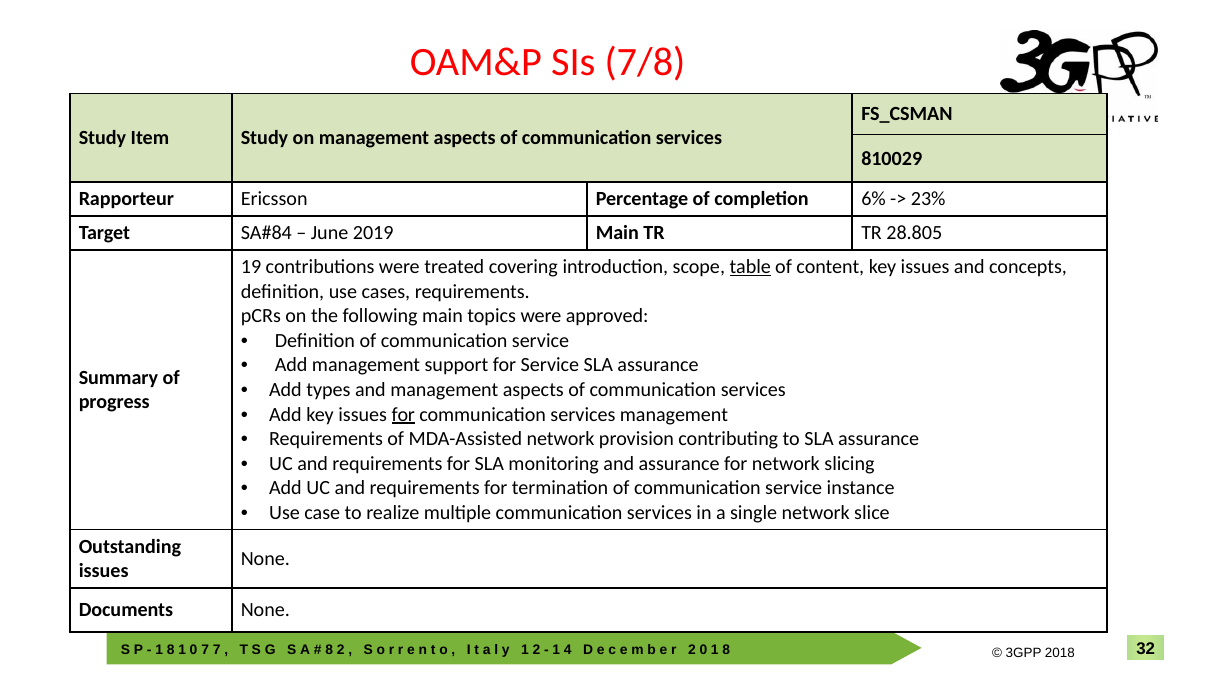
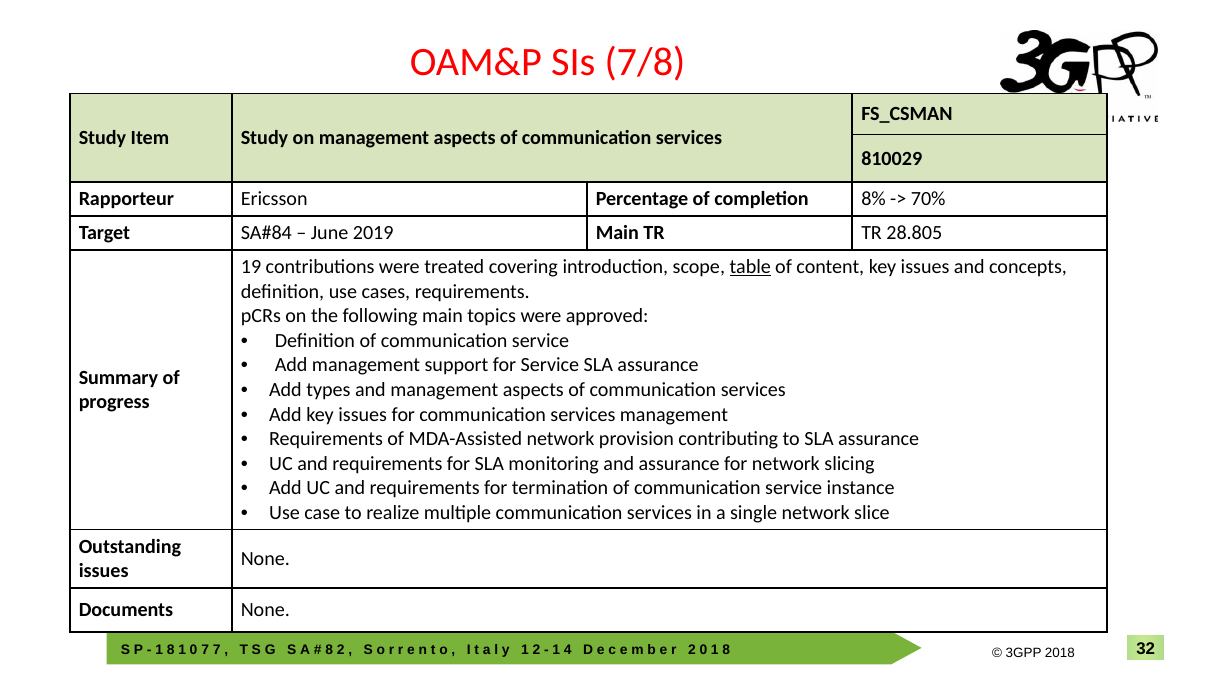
6%: 6% -> 8% (874, 199)
23%: 23% -> 70% (928, 199)
for underline: present -> none (403, 415)
